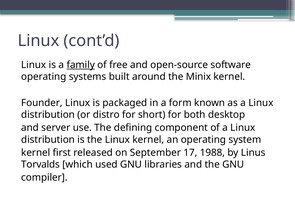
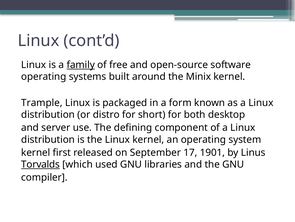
Founder: Founder -> Trample (42, 102)
1988: 1988 -> 1901 (212, 152)
Torvalds underline: none -> present (41, 164)
